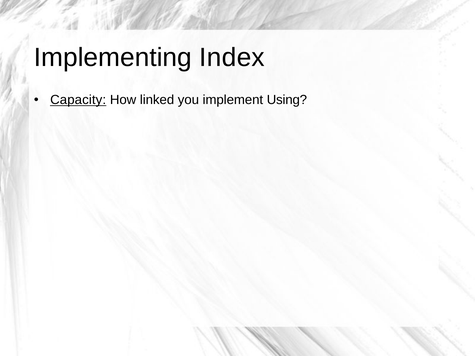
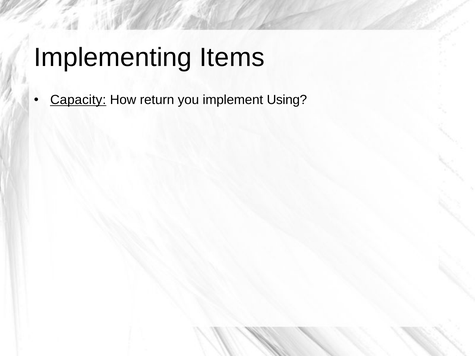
Index: Index -> Items (232, 57)
linked: linked -> return (157, 100)
